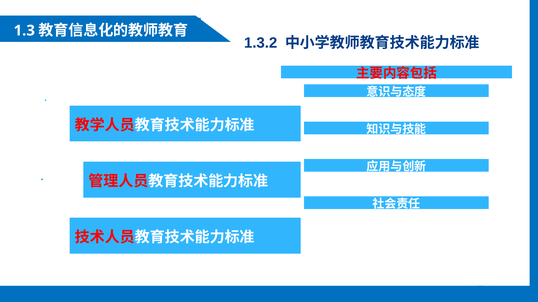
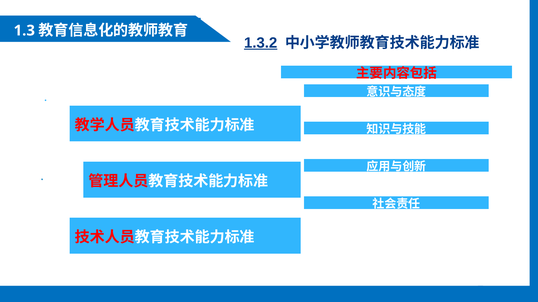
1.3.2 underline: none -> present (261, 43)
